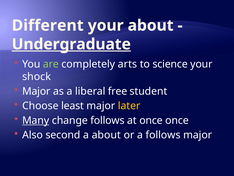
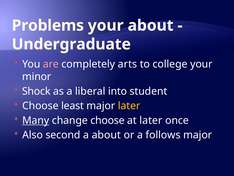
Different: Different -> Problems (48, 25)
Undergraduate underline: present -> none (71, 44)
are colour: light green -> pink (51, 64)
science: science -> college (170, 64)
shock: shock -> minor (37, 76)
Major: Major -> Shock (36, 91)
free: free -> into (118, 91)
change follows: follows -> choose (108, 120)
at once: once -> later (151, 120)
